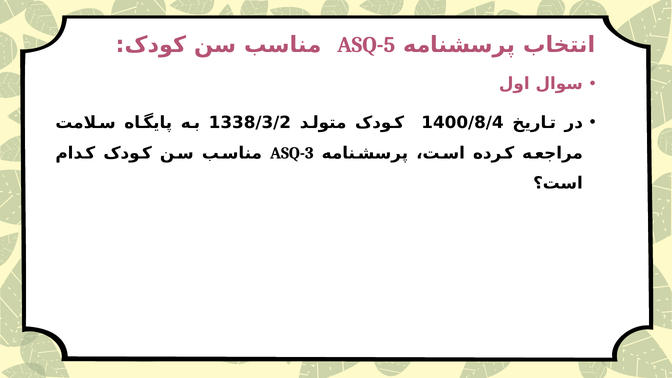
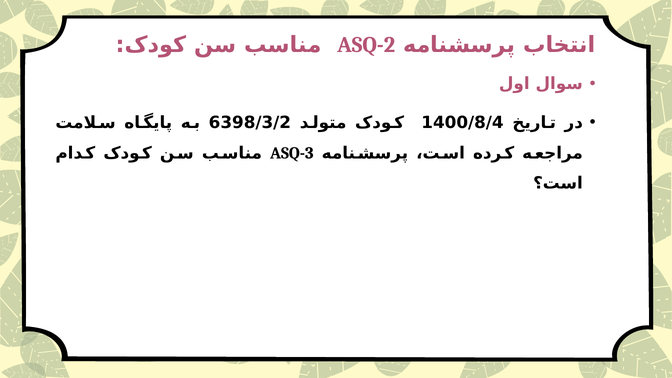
ASQ-5: ASQ-5 -> ASQ-2 (366, 45)
1338/3/2: 1338/3/2 -> 6398/3/2 (250, 123)
